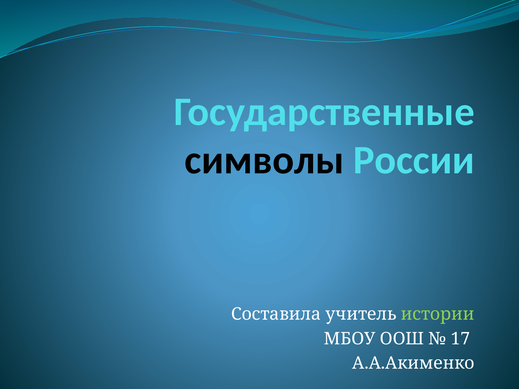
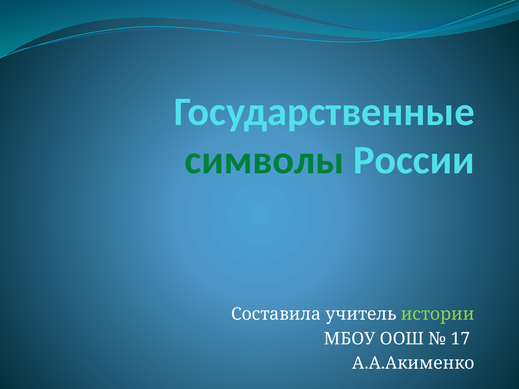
символы colour: black -> green (264, 160)
